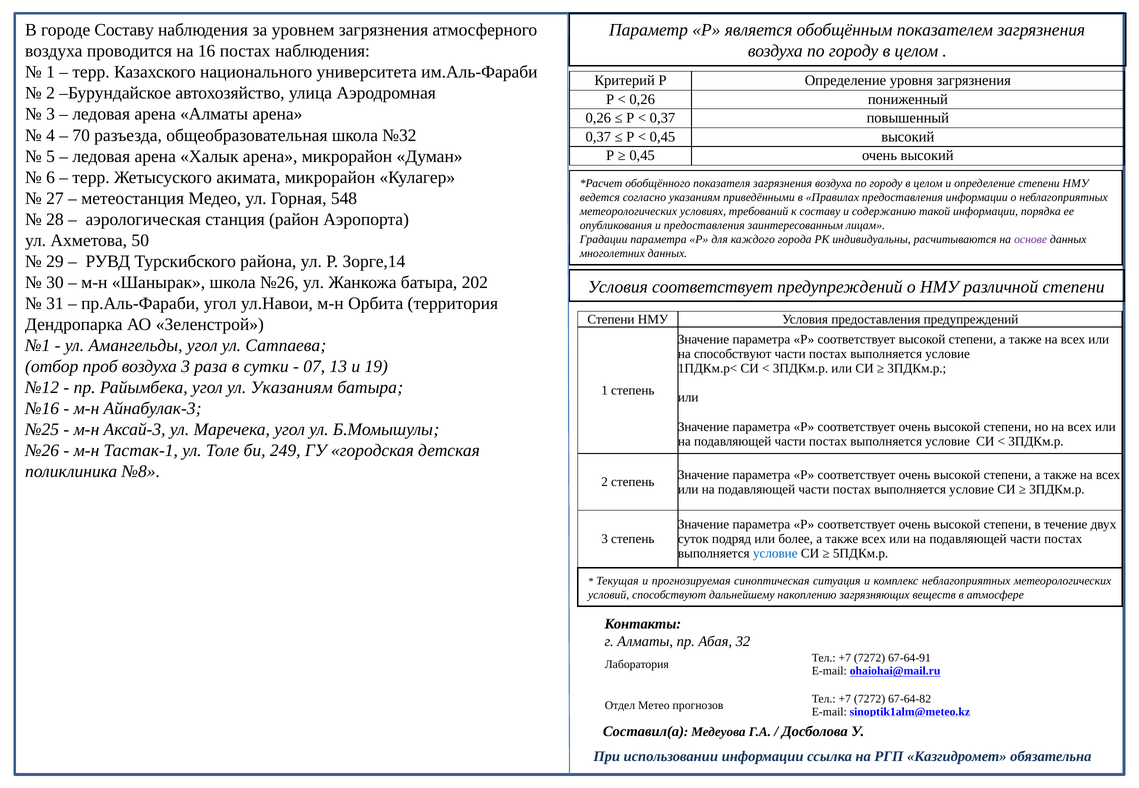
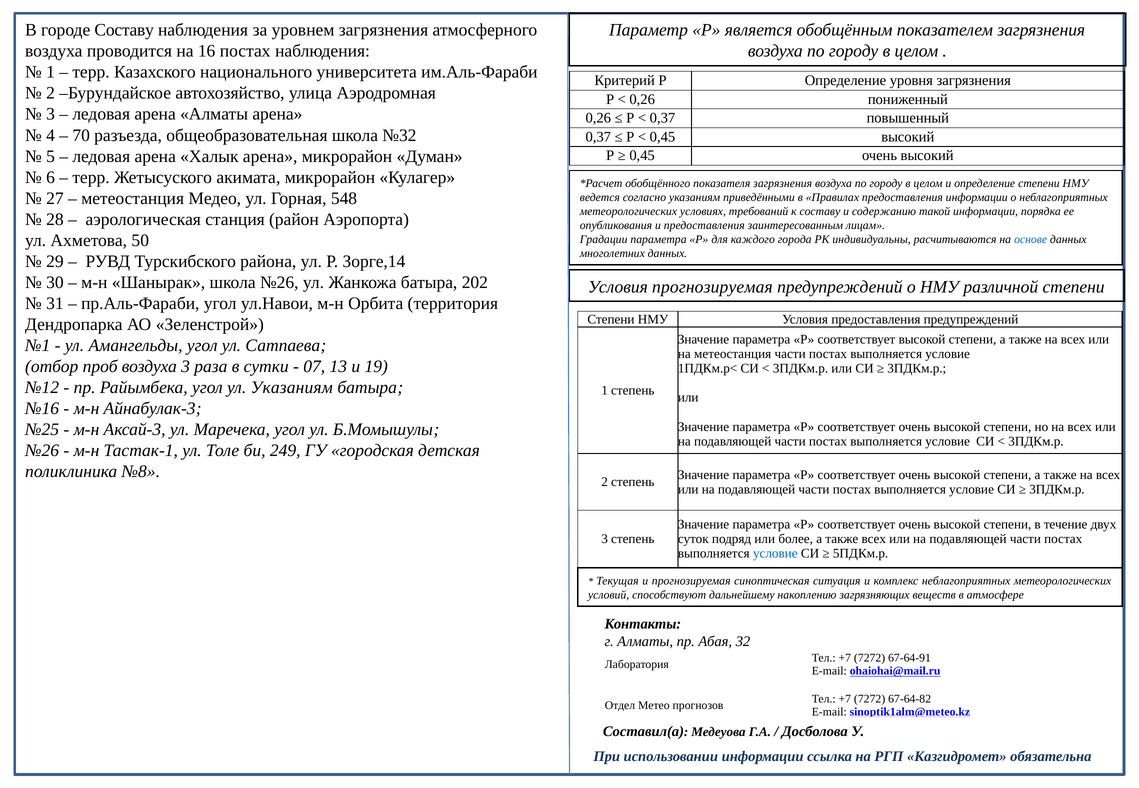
основе colour: purple -> blue (1031, 240)
Условия соответствует: соответствует -> прогнозируемая (712, 287)
на способствуют: способствуют -> метеостанция (733, 354)
